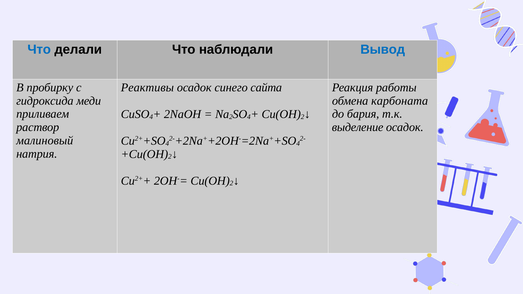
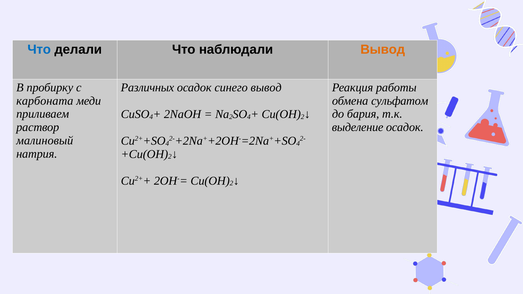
Вывод colour: blue -> orange (383, 50)
Реактивы: Реактивы -> Различных (147, 88)
синего сайта: сайта -> вывод (266, 88)
гидроксида: гидроксида -> карбоната (45, 101)
карбоната: карбоната -> сульфатом (400, 101)
